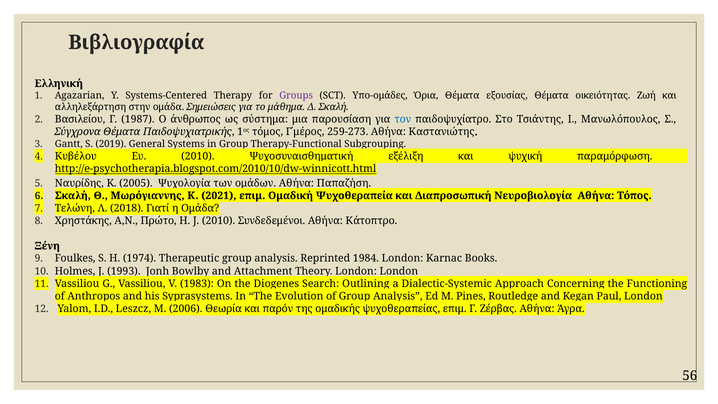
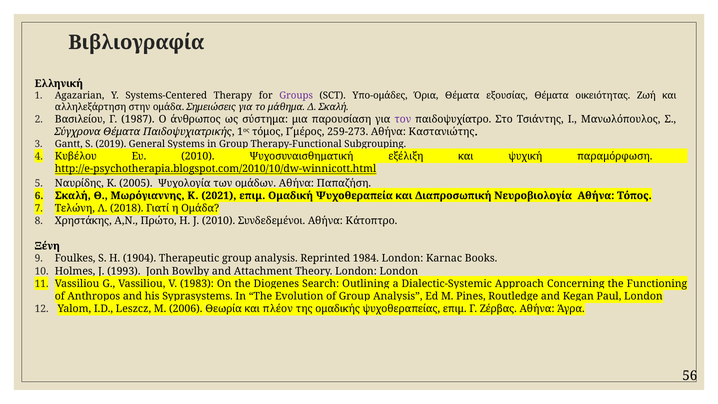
τον colour: blue -> purple (403, 119)
1974: 1974 -> 1904 (140, 258)
παρόν: παρόν -> πλέον (278, 309)
